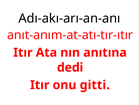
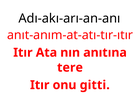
dedi: dedi -> tere (70, 67)
